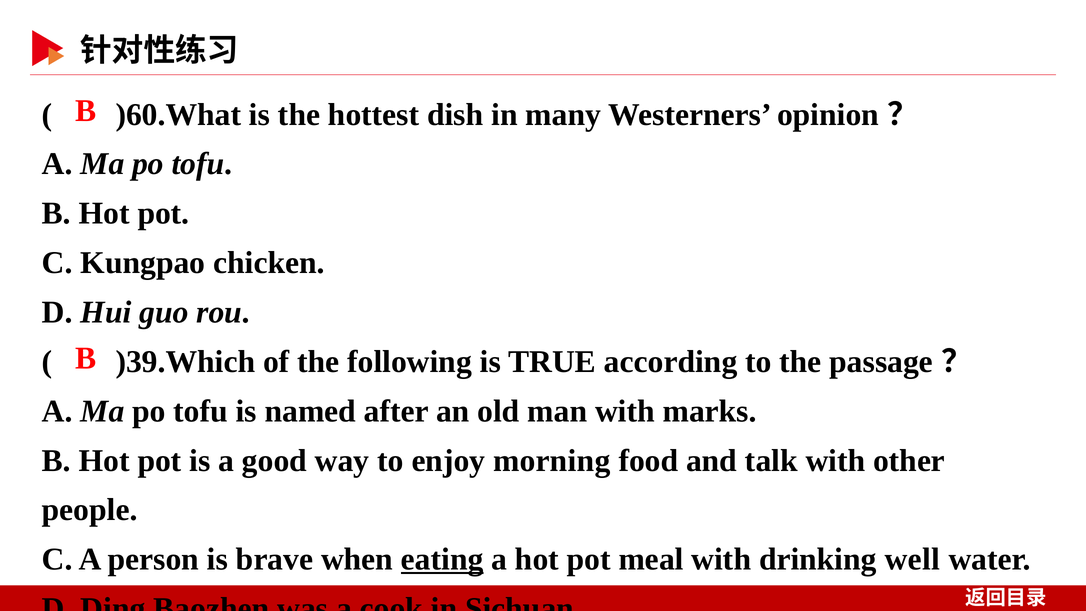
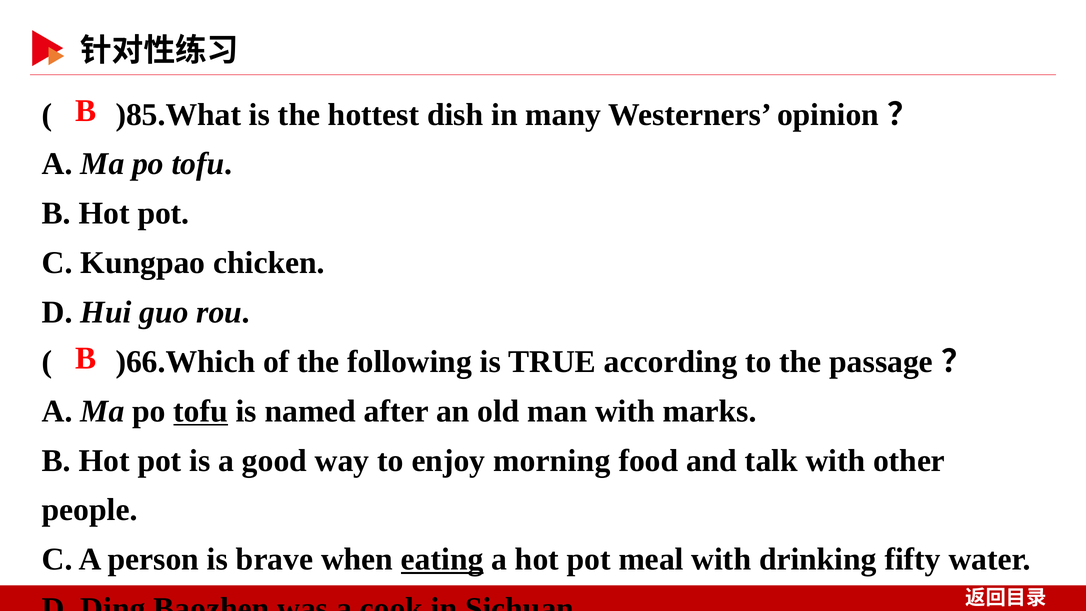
)60.What: )60.What -> )85.What (178, 115)
)39.Which: )39.Which -> )66.Which (185, 362)
tofu underline: none -> present (201, 411)
well: well -> fifty (913, 559)
